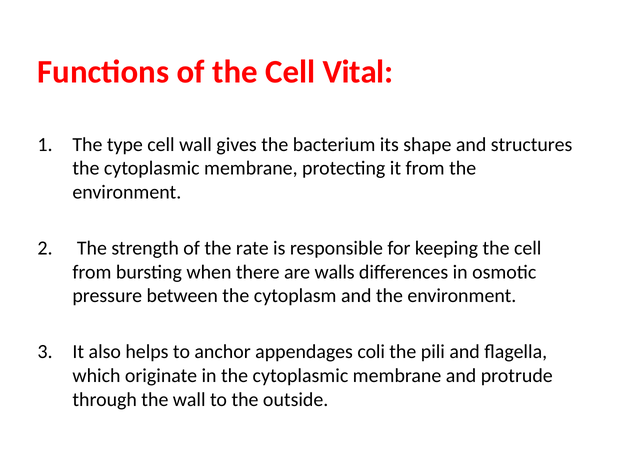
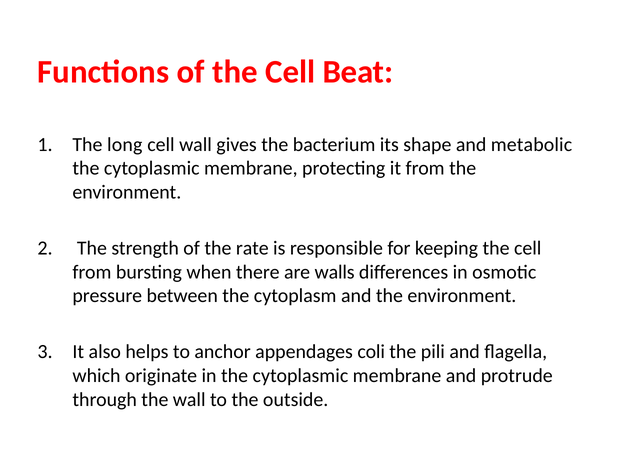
Vital: Vital -> Beat (358, 72)
type: type -> long (125, 145)
structures: structures -> metabolic (532, 145)
